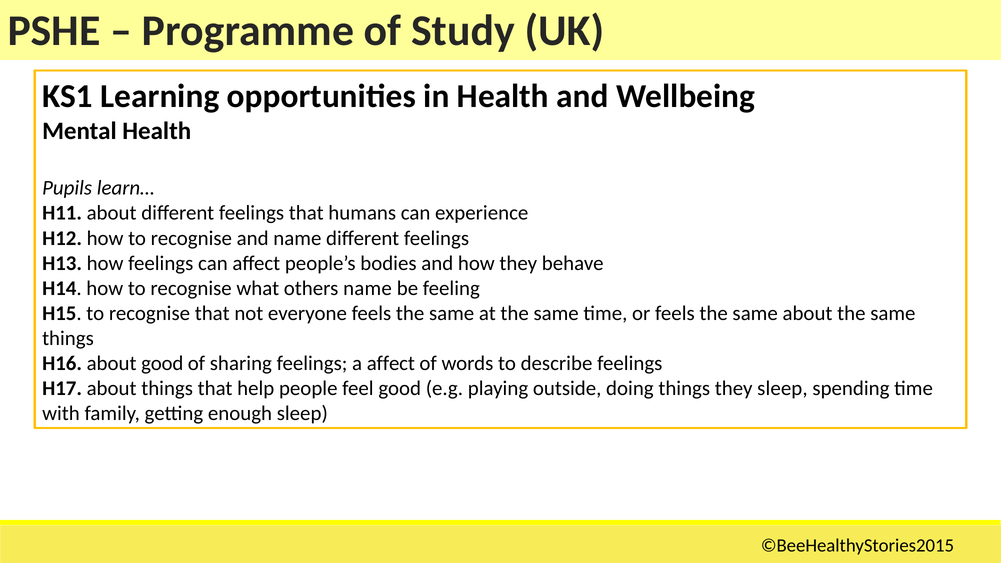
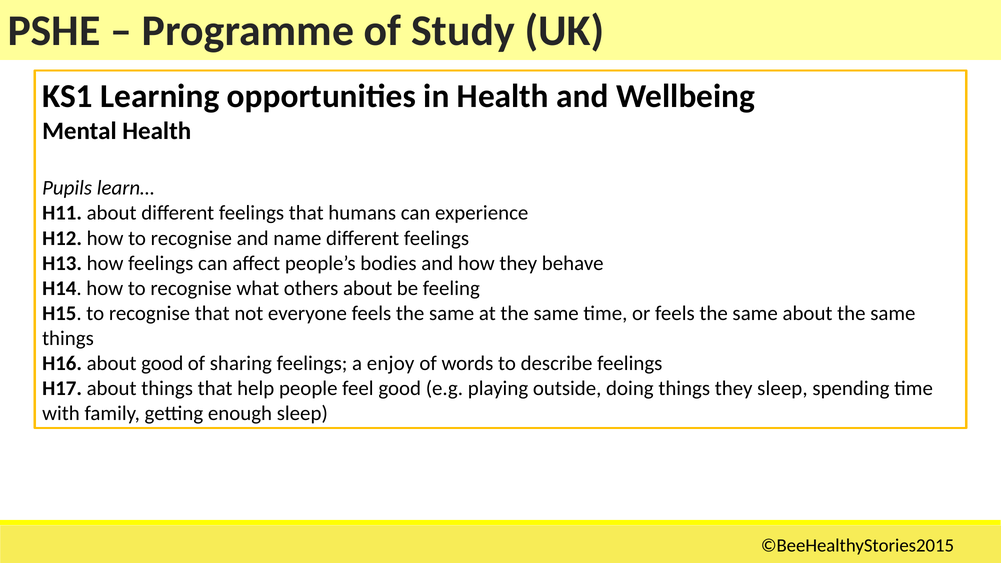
others name: name -> about (368, 288)
a affect: affect -> enjoy (391, 363)
